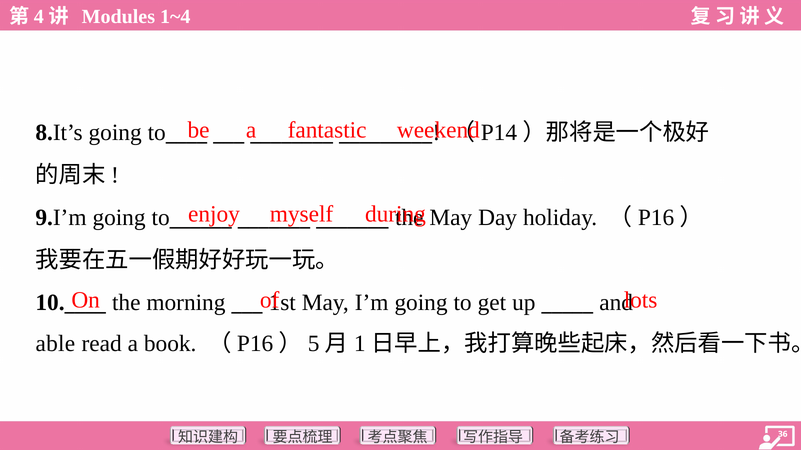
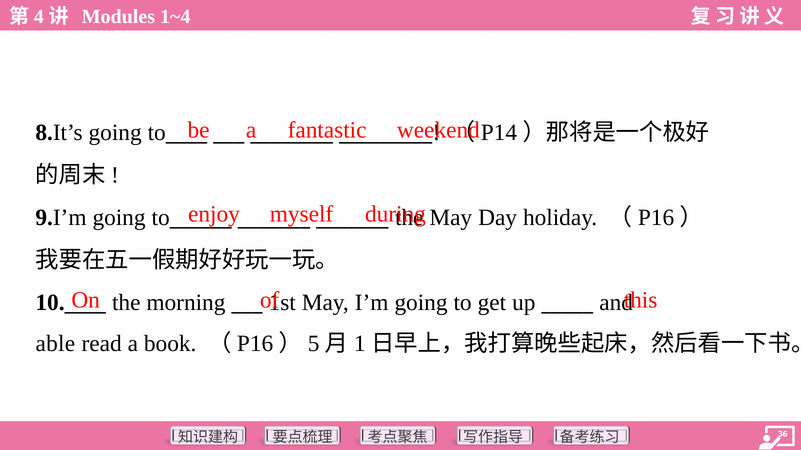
lots: lots -> this (641, 300)
